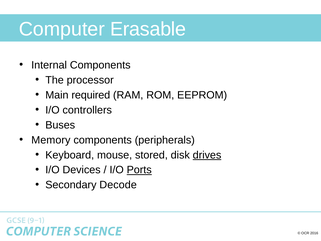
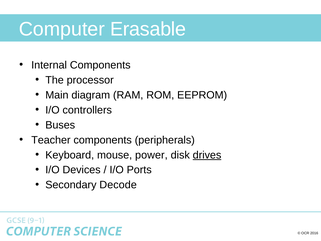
required: required -> diagram (91, 95)
Memory: Memory -> Teacher (51, 140)
stored: stored -> power (151, 155)
Ports underline: present -> none (139, 170)
